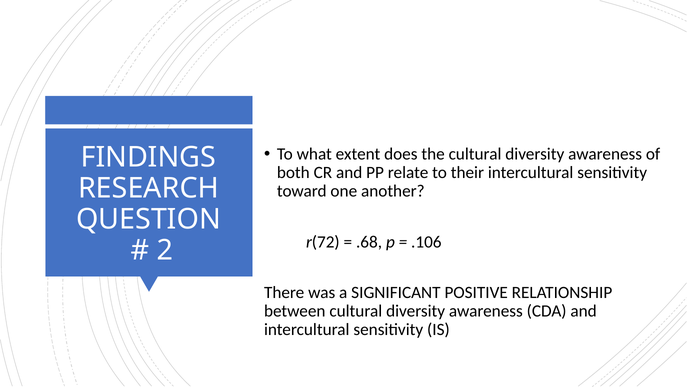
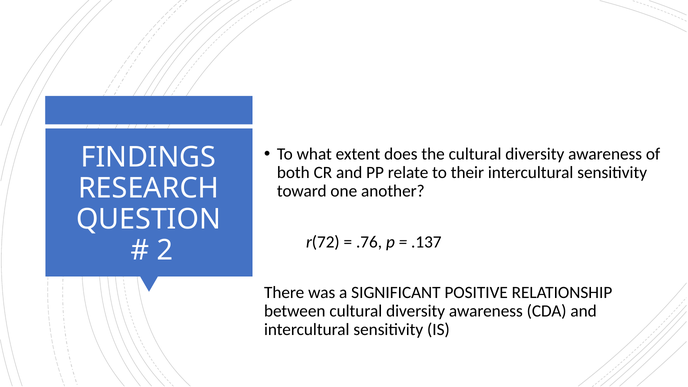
.68: .68 -> .76 (369, 242)
.106: .106 -> .137 (426, 242)
